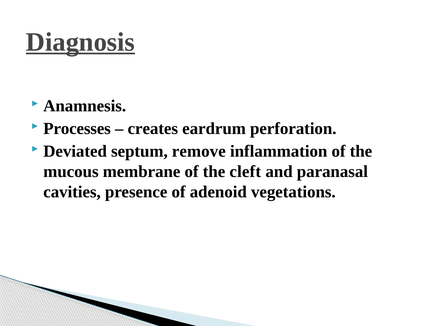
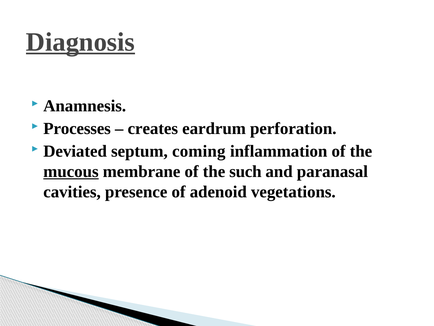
remove: remove -> coming (199, 151)
mucous underline: none -> present (71, 171)
cleft: cleft -> such (245, 171)
